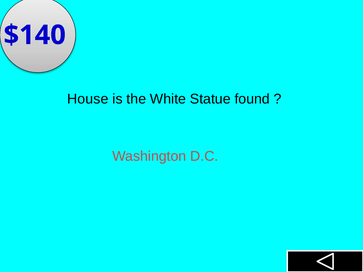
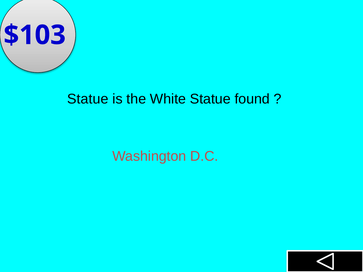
$140: $140 -> $103 (35, 35)
House: House -> Statue (88, 99)
